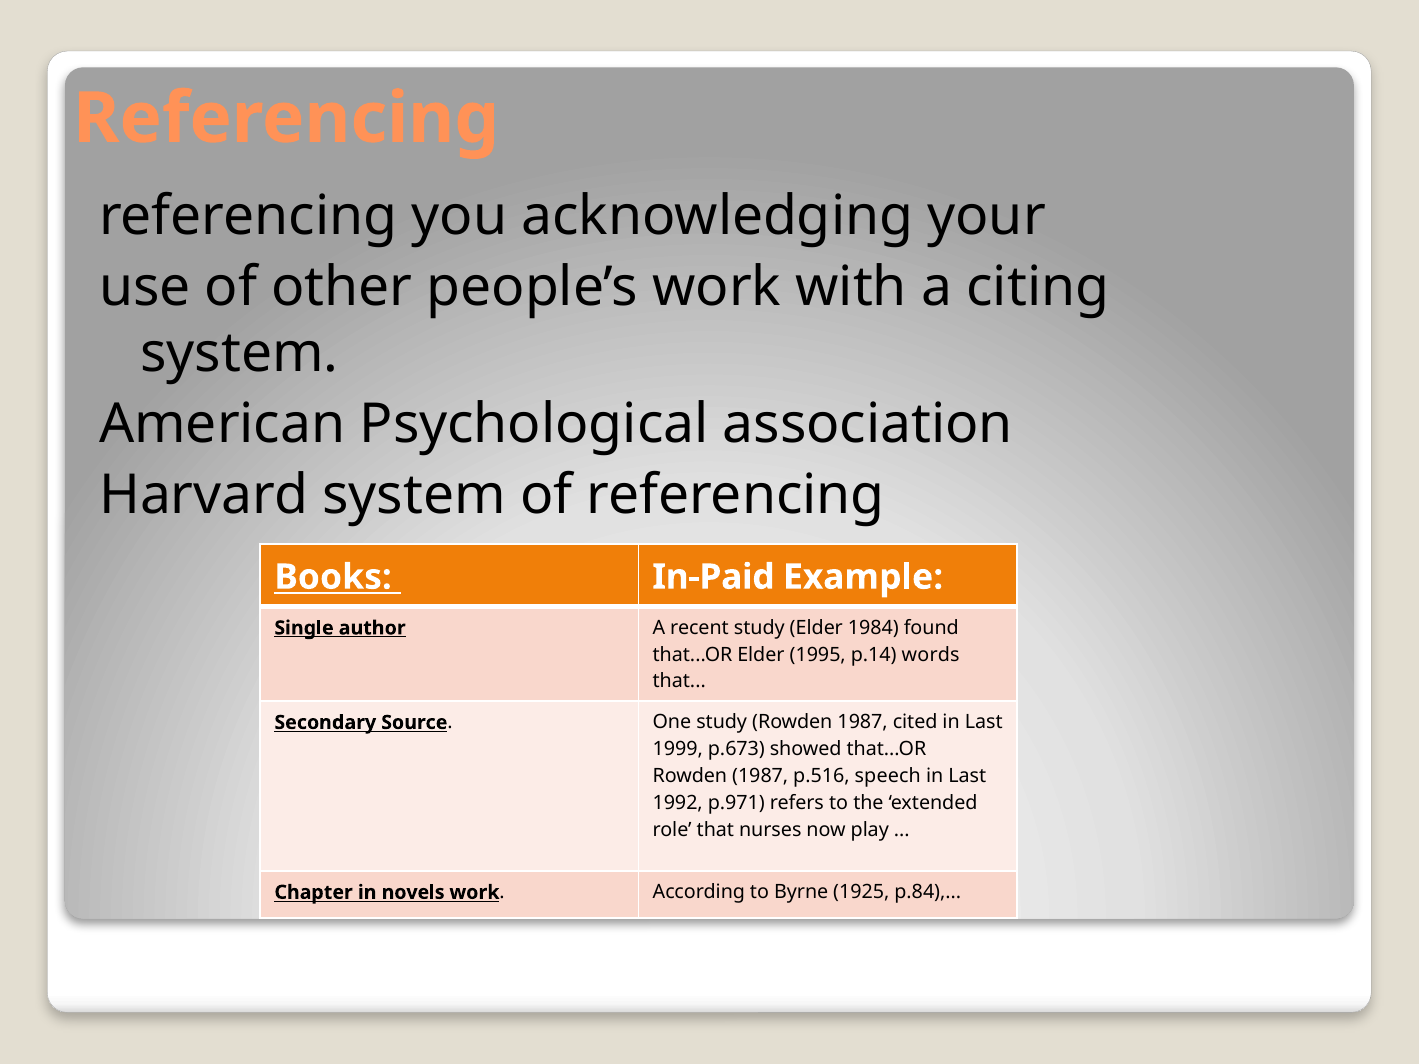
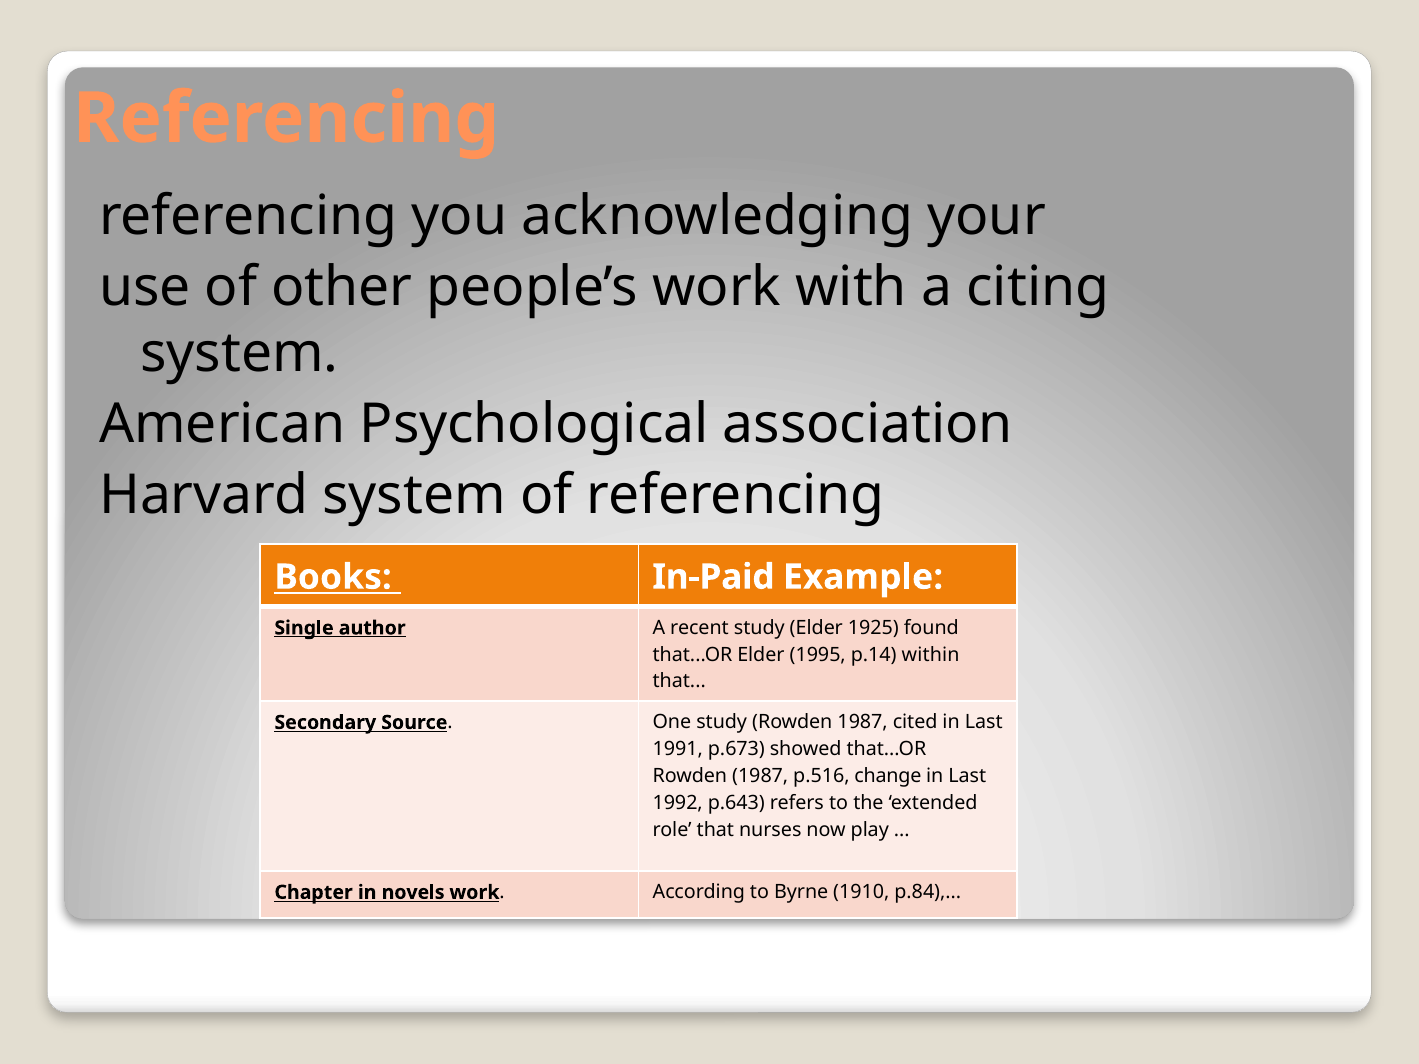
1984: 1984 -> 1925 (873, 628)
words: words -> within (931, 655)
1999: 1999 -> 1991 (678, 749)
speech: speech -> change (888, 776)
p.971: p.971 -> p.643 (736, 803)
1925: 1925 -> 1910 (861, 893)
